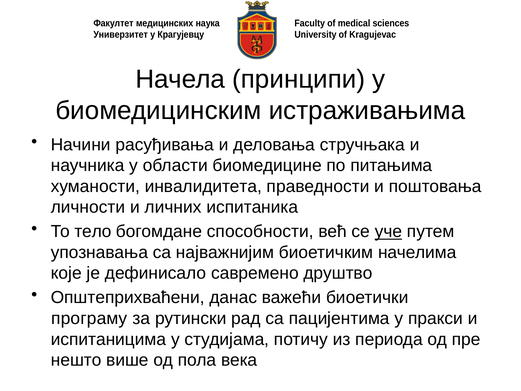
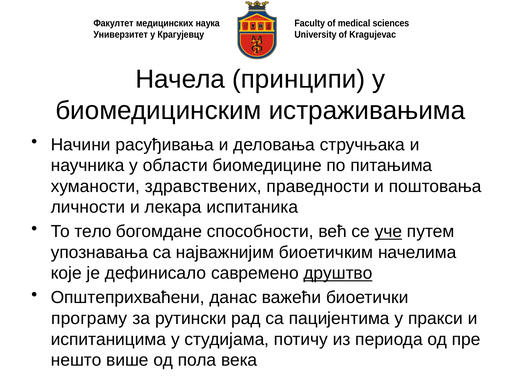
инвалидитета: инвалидитета -> здравствених (203, 186)
личних: личних -> лекара (173, 207)
друштво underline: none -> present (338, 273)
